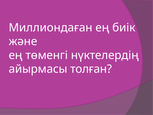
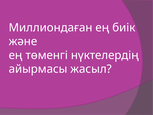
толған: толған -> жасыл (91, 69)
